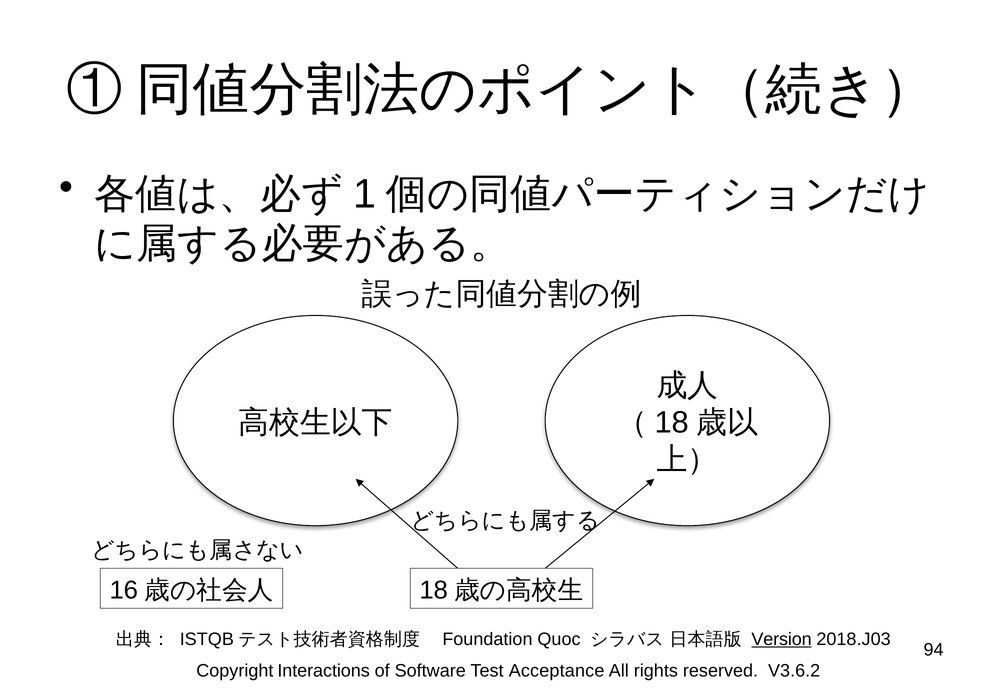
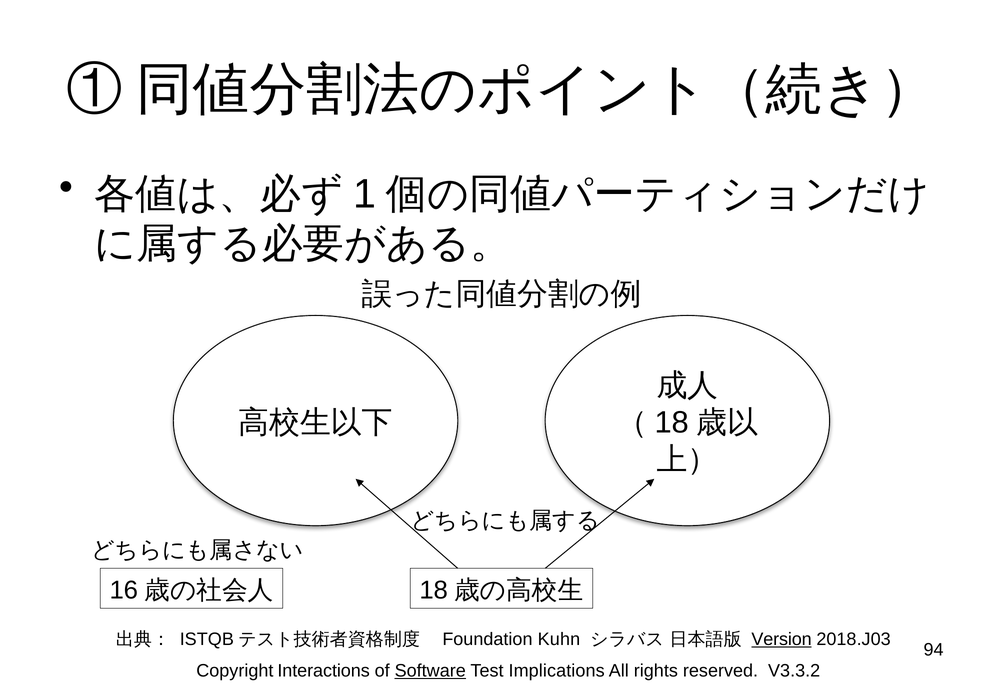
Quoc: Quoc -> Kuhn (559, 639)
Software underline: none -> present (430, 670)
Acceptance: Acceptance -> Implications (557, 670)
V3.6.2: V3.6.2 -> V3.3.2 (794, 670)
